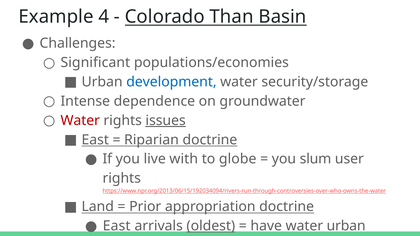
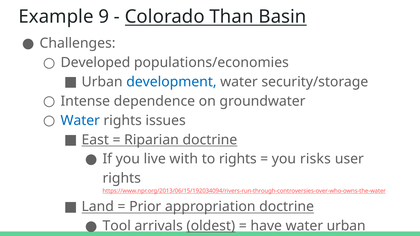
4: 4 -> 9 (104, 17)
Significant: Significant -> Developed (95, 63)
Water colour: red -> blue (80, 121)
issues underline: present -> none (166, 121)
to globe: globe -> rights (238, 159)
slum: slum -> risks (315, 159)
East: East -> Tool (117, 226)
